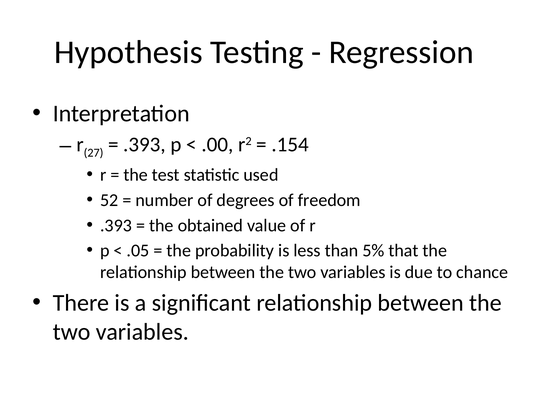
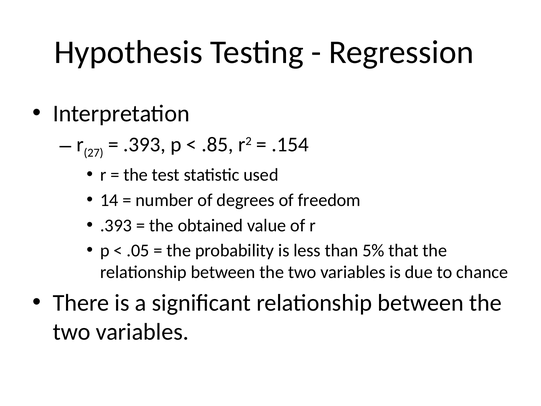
.00: .00 -> .85 (217, 145)
52: 52 -> 14 (109, 200)
